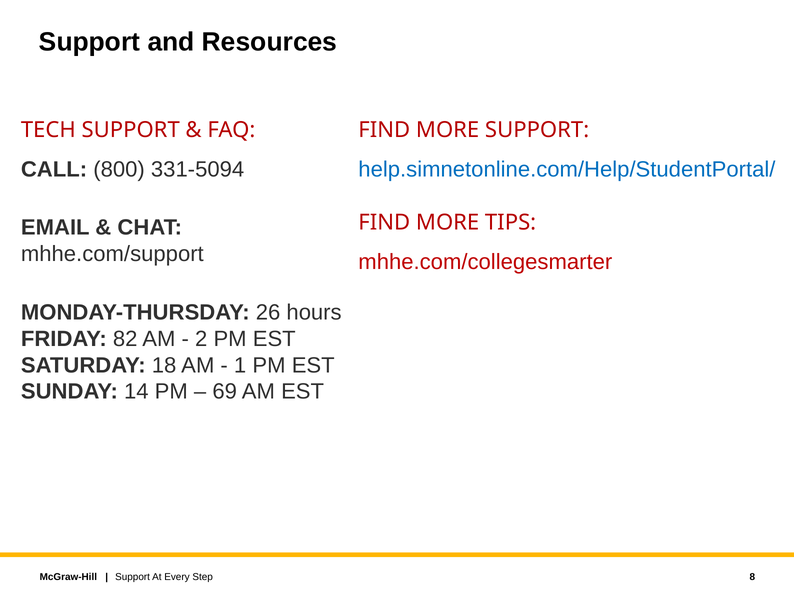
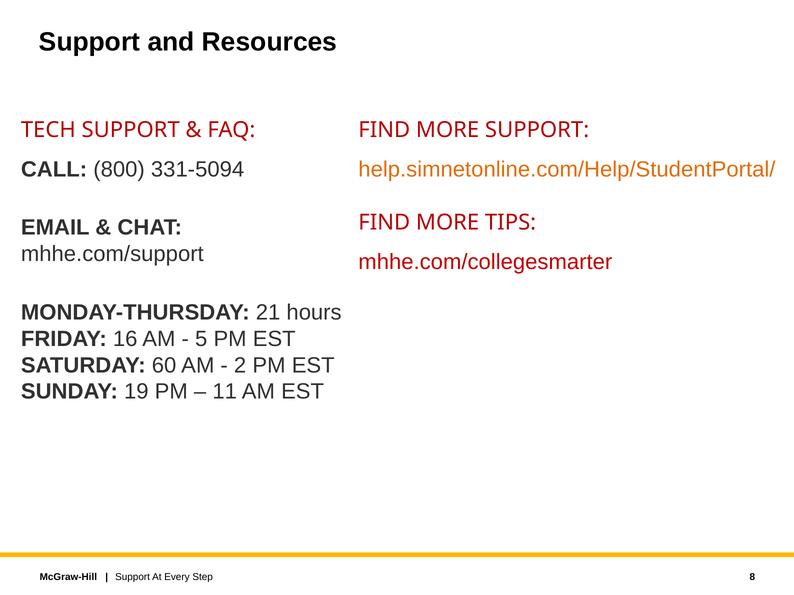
help.simnetonline.com/Help/StudentPortal/ colour: blue -> orange (567, 170)
26: 26 -> 21 (268, 313)
82: 82 -> 16 (125, 339)
2: 2 -> 5 (201, 339)
18: 18 -> 60 (164, 366)
1: 1 -> 2 (240, 366)
14: 14 -> 19 (136, 392)
69: 69 -> 11 (225, 392)
